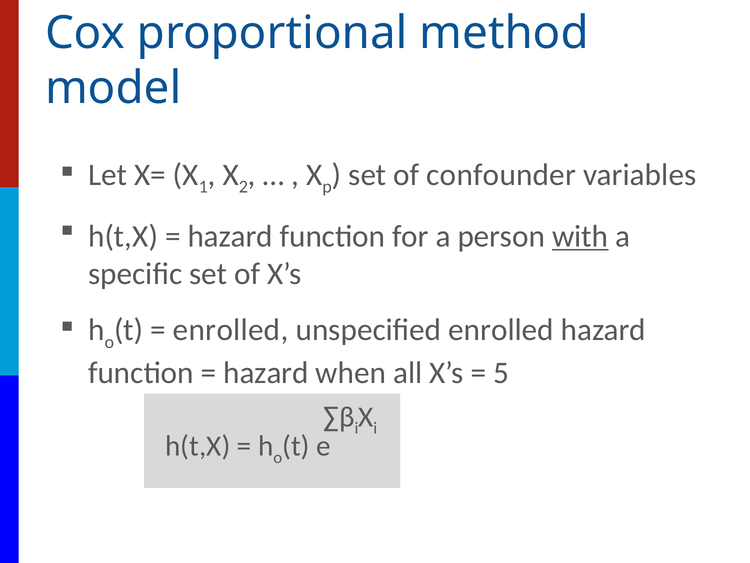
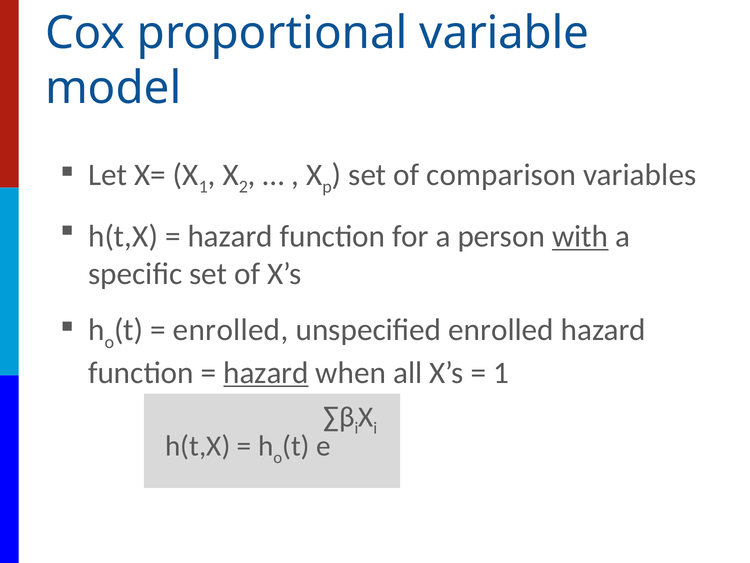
method: method -> variable (504, 33)
confounder: confounder -> comparison (501, 175)
hazard underline: none -> present (266, 372)
5: 5 -> 1 (501, 372)
